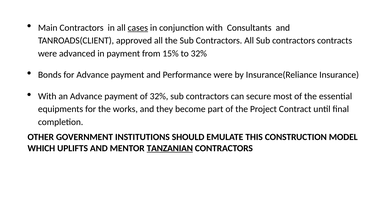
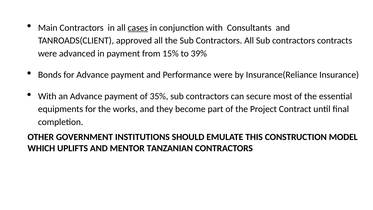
to 32%: 32% -> 39% (199, 53)
of 32%: 32% -> 35% (159, 96)
TANZANIAN underline: present -> none (170, 148)
